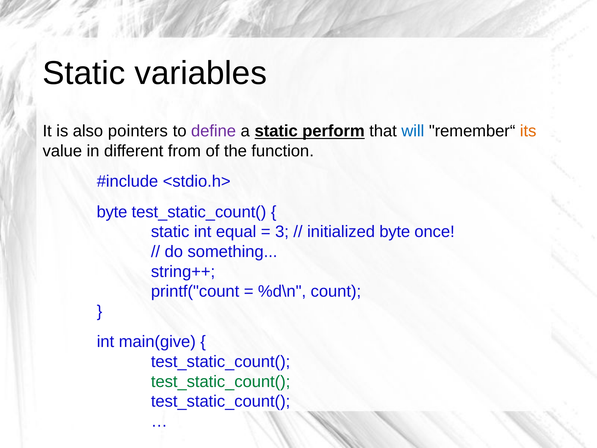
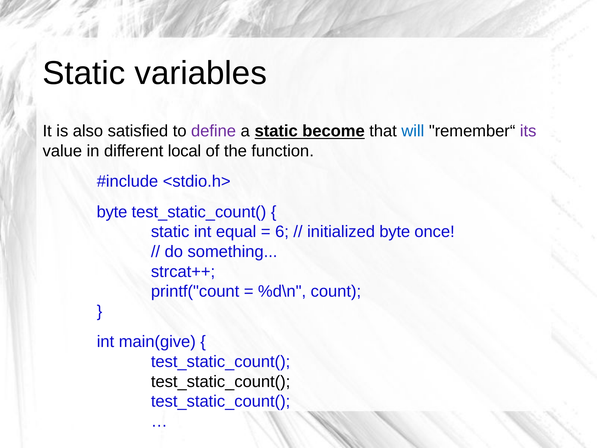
pointers: pointers -> satisfied (138, 131)
perform: perform -> become (334, 131)
its colour: orange -> purple (528, 131)
from: from -> local (184, 151)
3: 3 -> 6 (282, 232)
string++: string++ -> strcat++ (183, 271)
test_static_count( colour: green -> black (221, 381)
